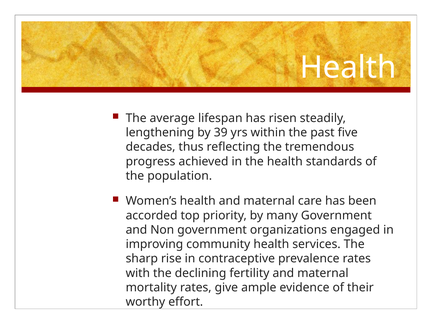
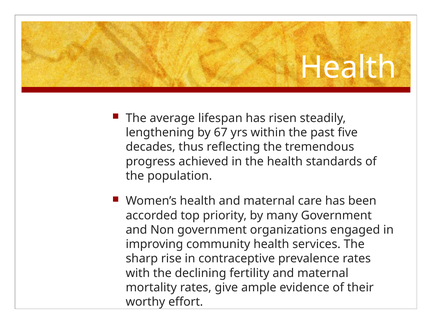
39: 39 -> 67 (221, 133)
